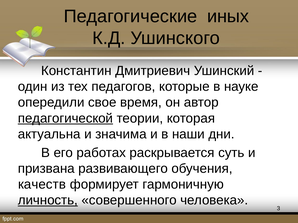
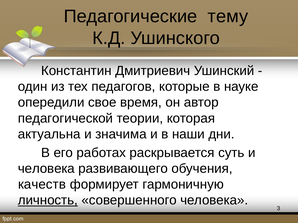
иных: иных -> тему (228, 16)
педагогической underline: present -> none (65, 119)
призвана: призвана -> человека (46, 169)
